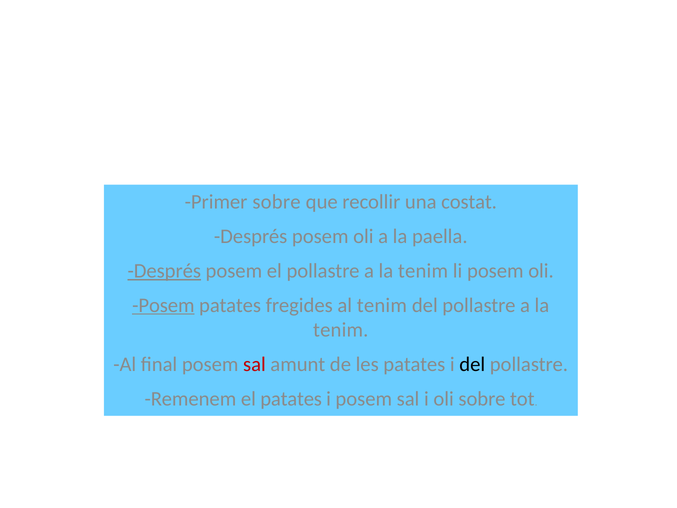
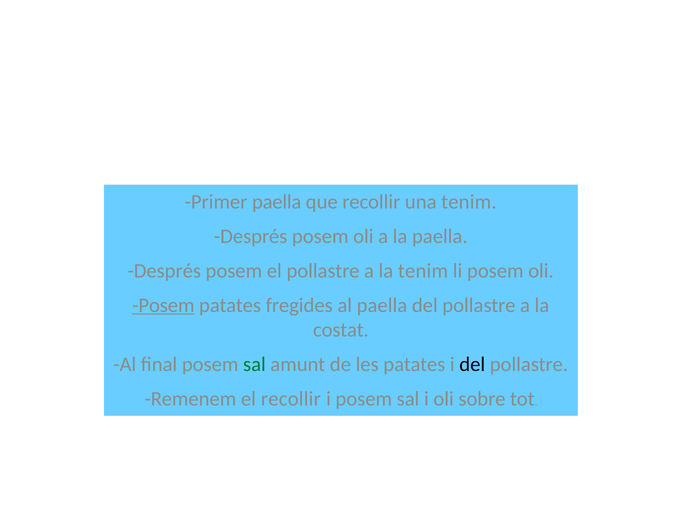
Primer sobre: sobre -> paella (277, 202)
una costat: costat -> tenim (469, 202)
Després underline: present -> none (164, 271)
al tenim: tenim -> paella (382, 305)
tenim: tenim -> costat (341, 330)
sal colour: red -> green (254, 364)
el patates: patates -> recollir (291, 399)
